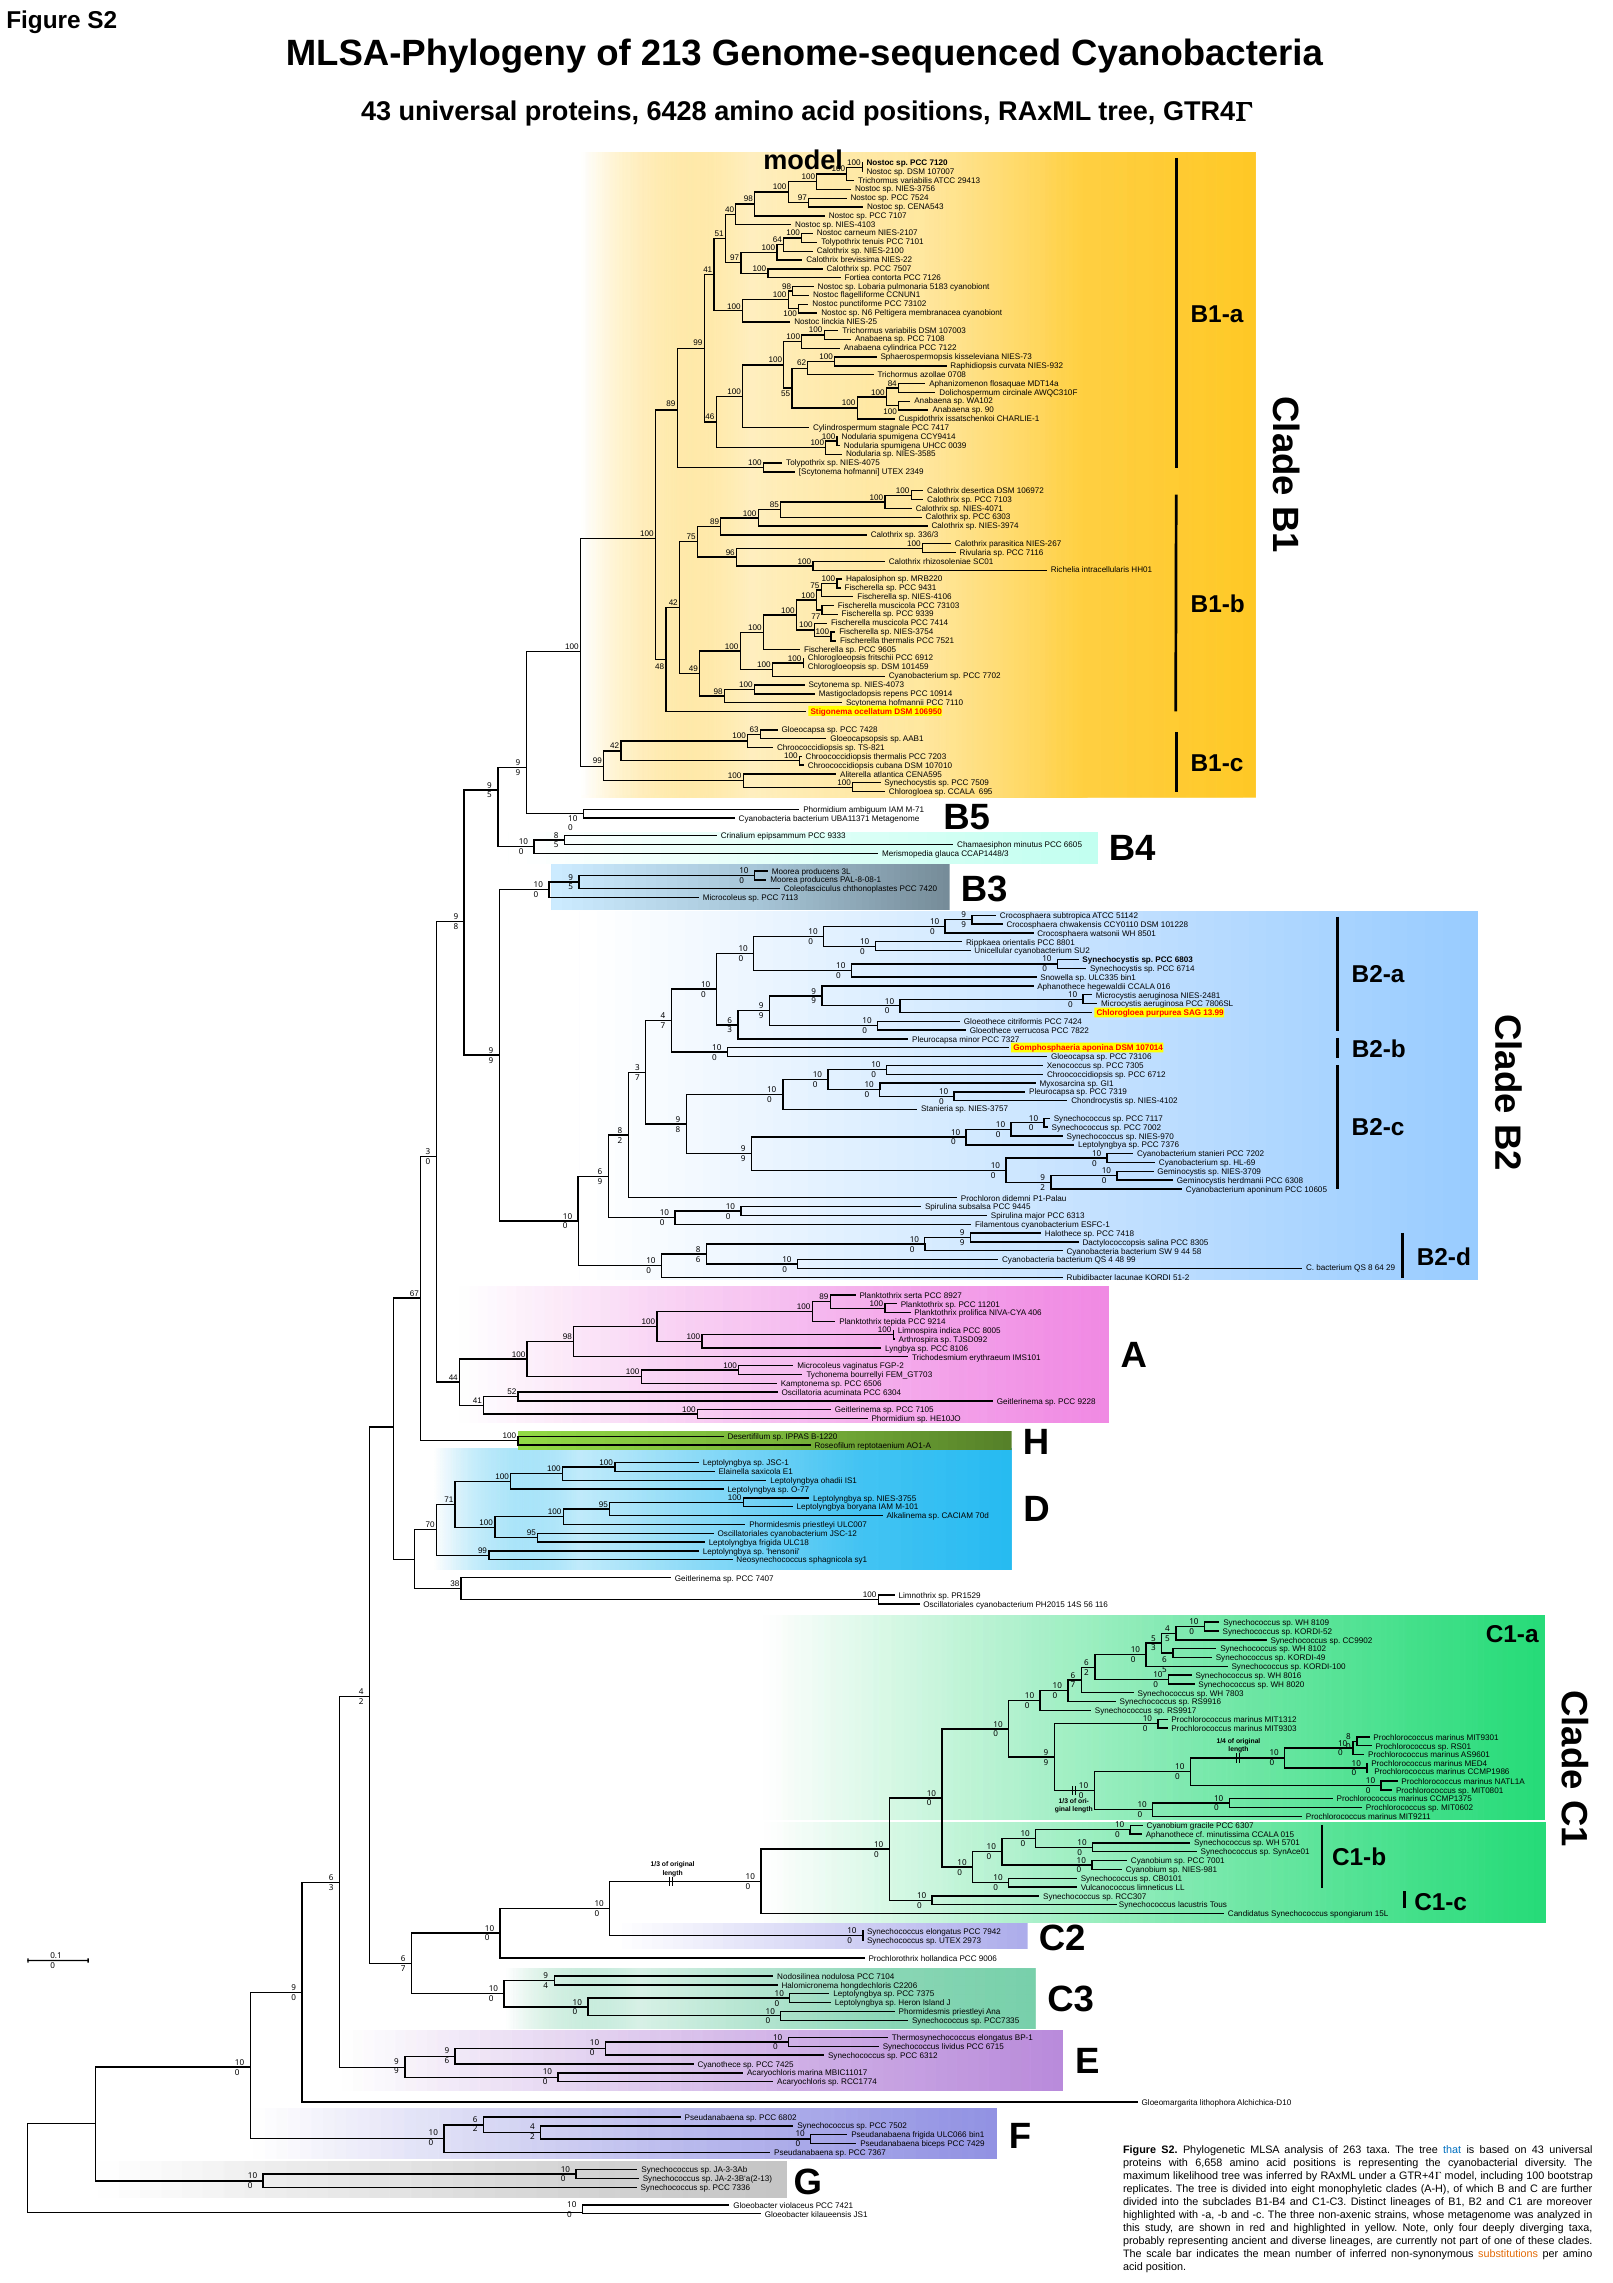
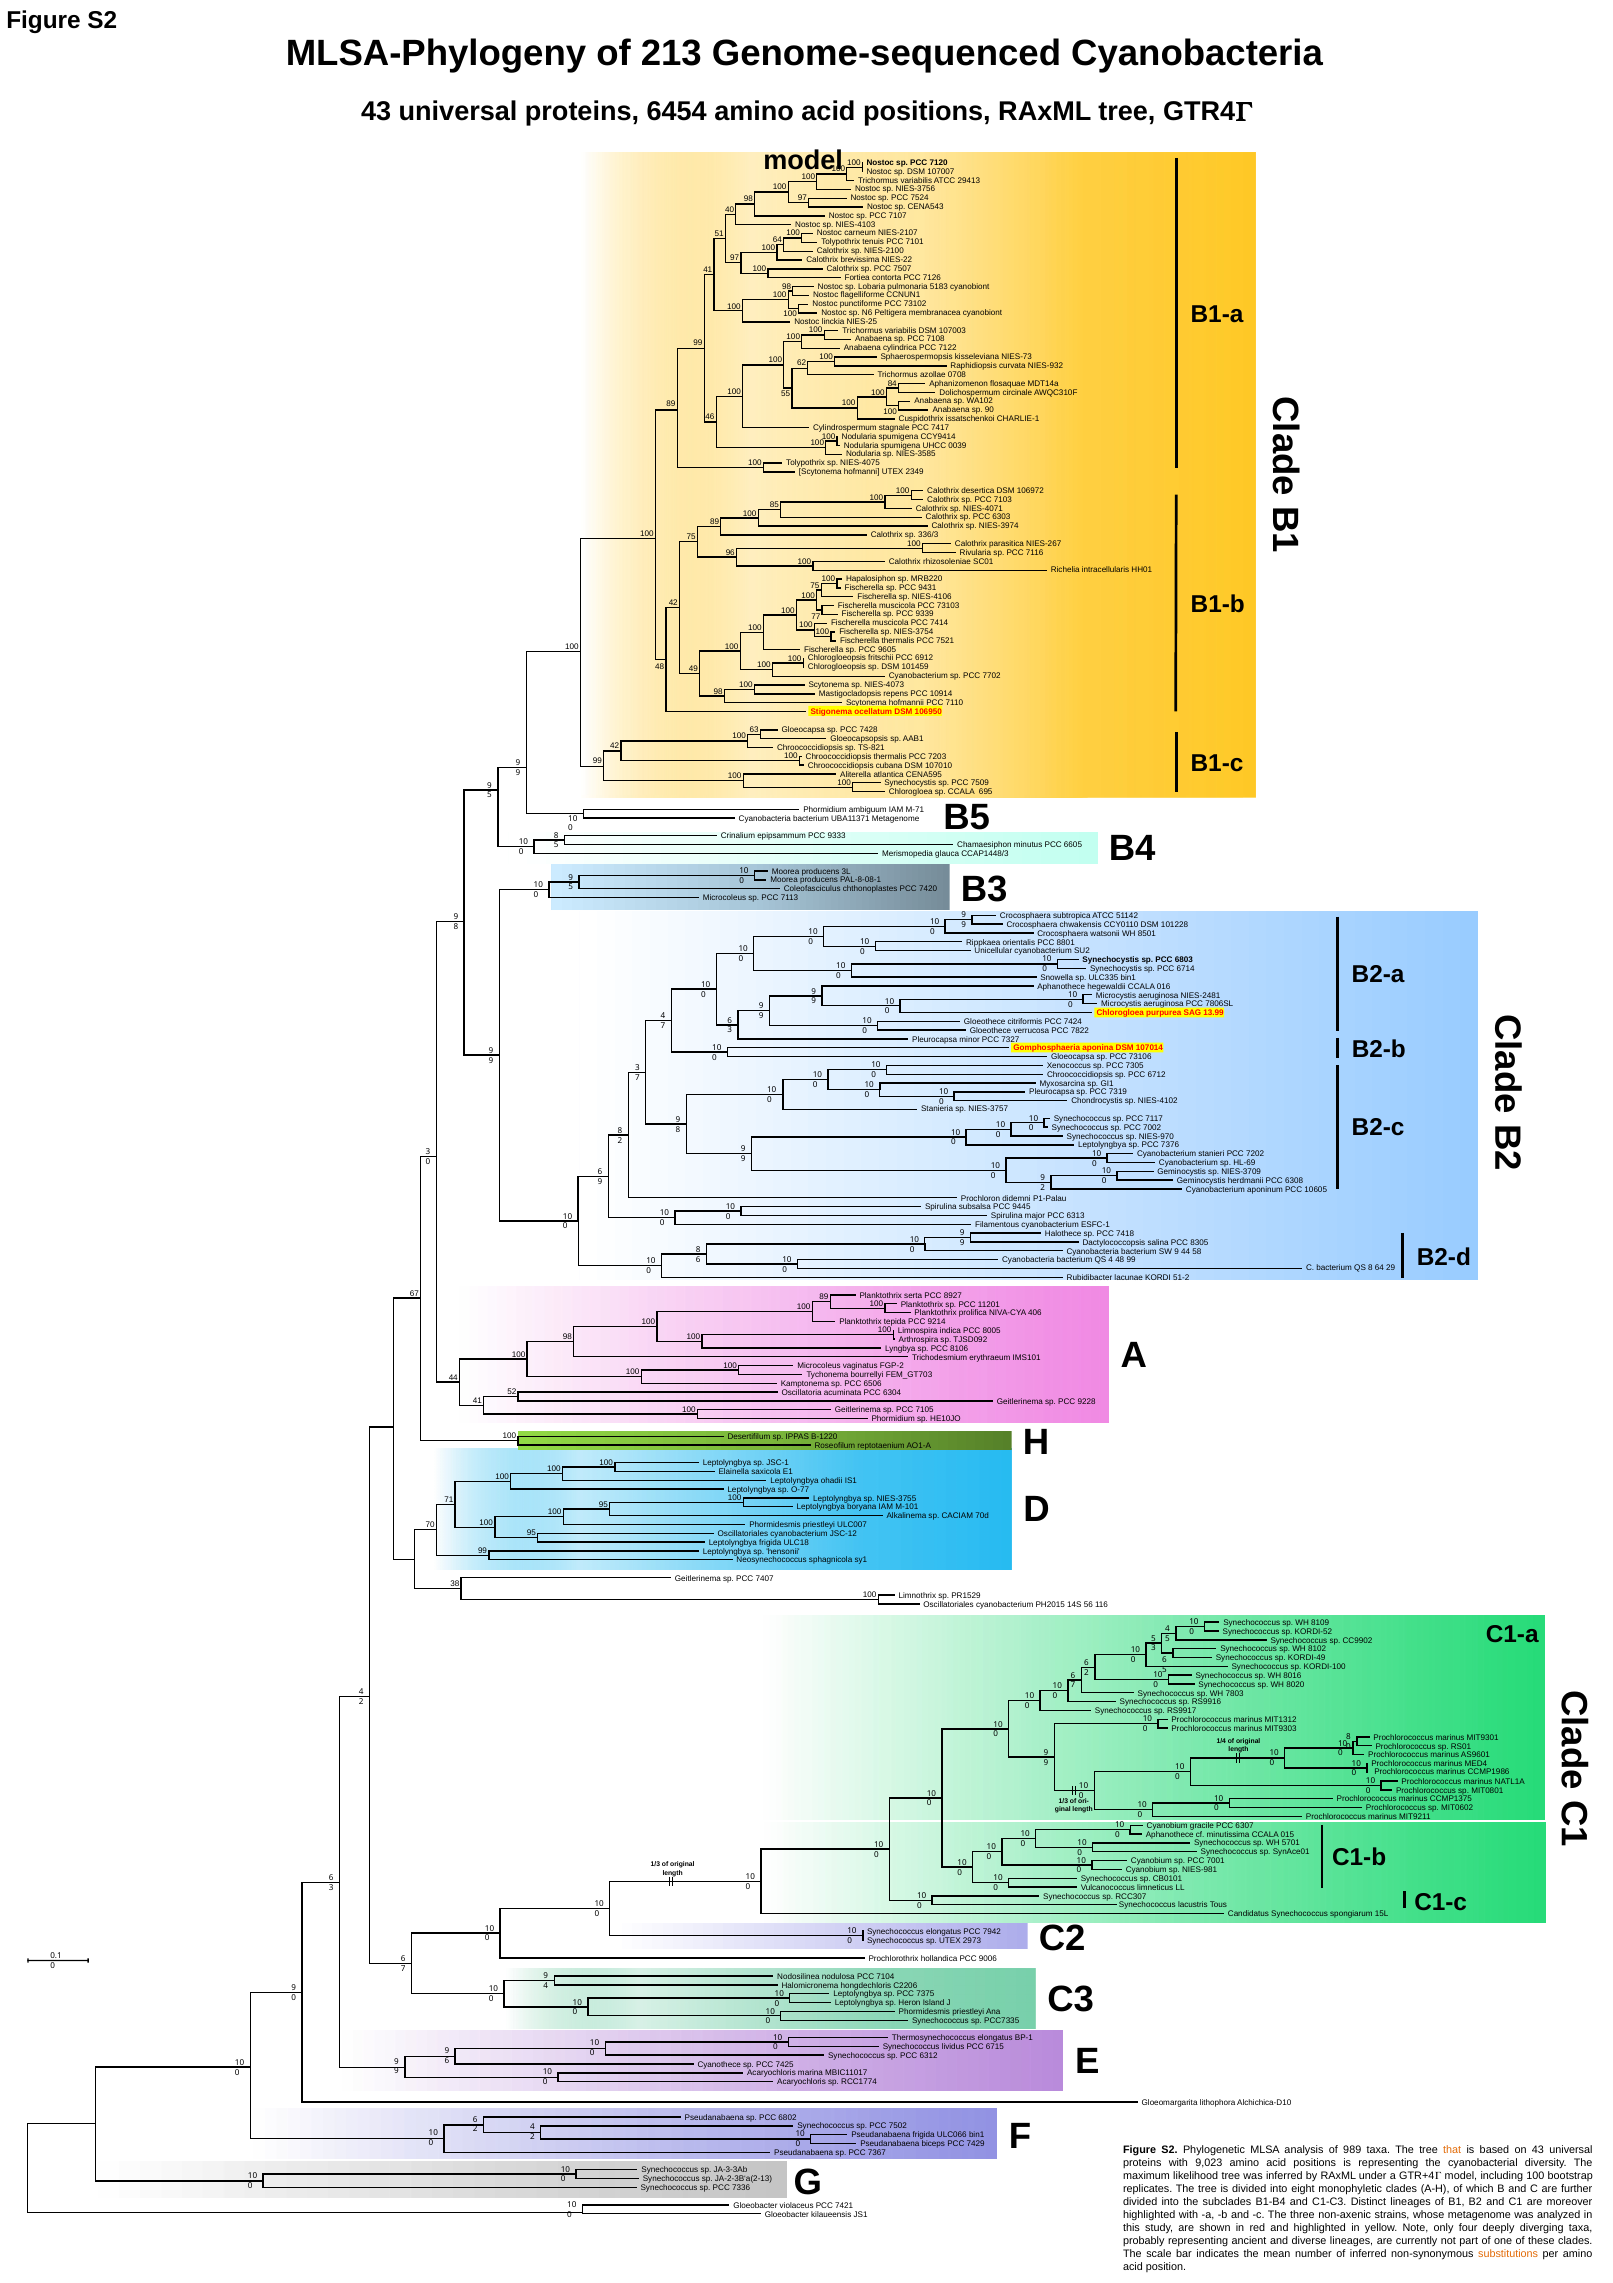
6428: 6428 -> 6454 (677, 111)
263: 263 -> 989 (1352, 2150)
that colour: blue -> orange (1452, 2150)
6,658: 6,658 -> 9,023 (1209, 2163)
